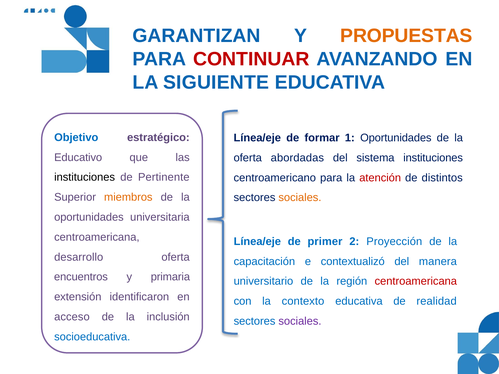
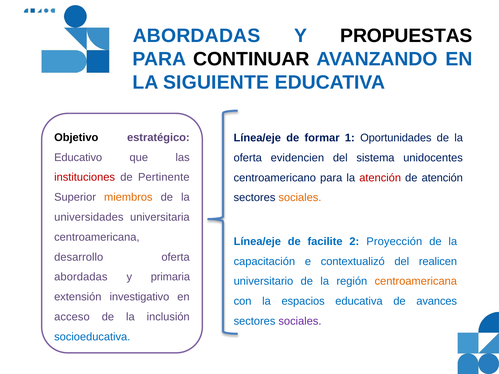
GARANTIZAN: GARANTIZAN -> ABORDADAS (197, 36)
PROPUESTAS colour: orange -> black (406, 36)
CONTINUAR colour: red -> black (251, 59)
Objetivo colour: blue -> black (76, 138)
abordadas: abordadas -> evidencien (297, 158)
sistema instituciones: instituciones -> unidocentes (433, 158)
instituciones colour: black -> red (85, 177)
de distintos: distintos -> atención (442, 178)
oportunidades: oportunidades -> universidades (89, 217)
primer: primer -> facilite (325, 242)
manera: manera -> realicen (438, 262)
encuentros: encuentros -> abordadas (81, 277)
centroamericana colour: red -> orange (416, 282)
identificaron: identificaron -> investigativo (139, 297)
contexto: contexto -> espacios (303, 301)
realidad: realidad -> avances (437, 301)
